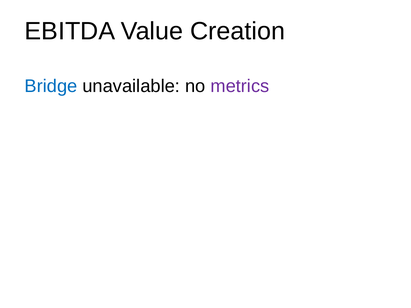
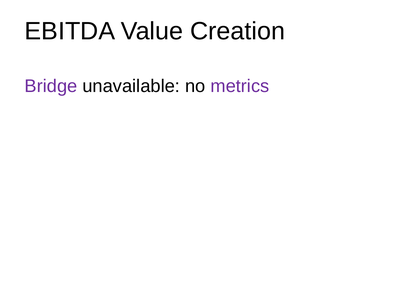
Bridge colour: blue -> purple (51, 86)
